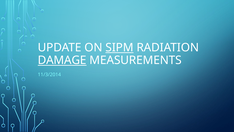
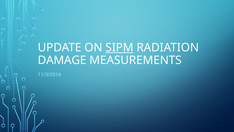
DAMAGE underline: present -> none (62, 60)
